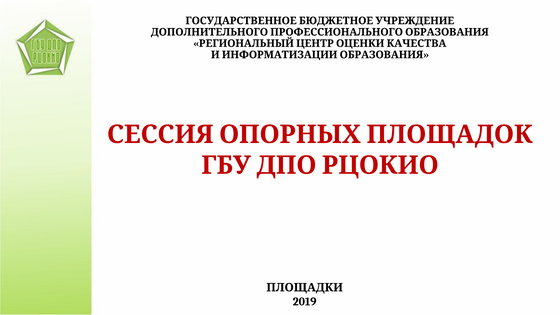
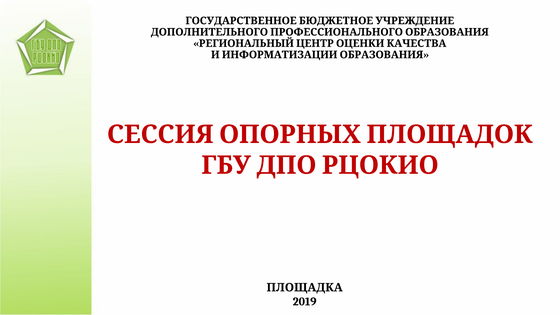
ПЛОЩАДКИ: ПЛОЩАДКИ -> ПЛОЩАДКА (305, 287)
